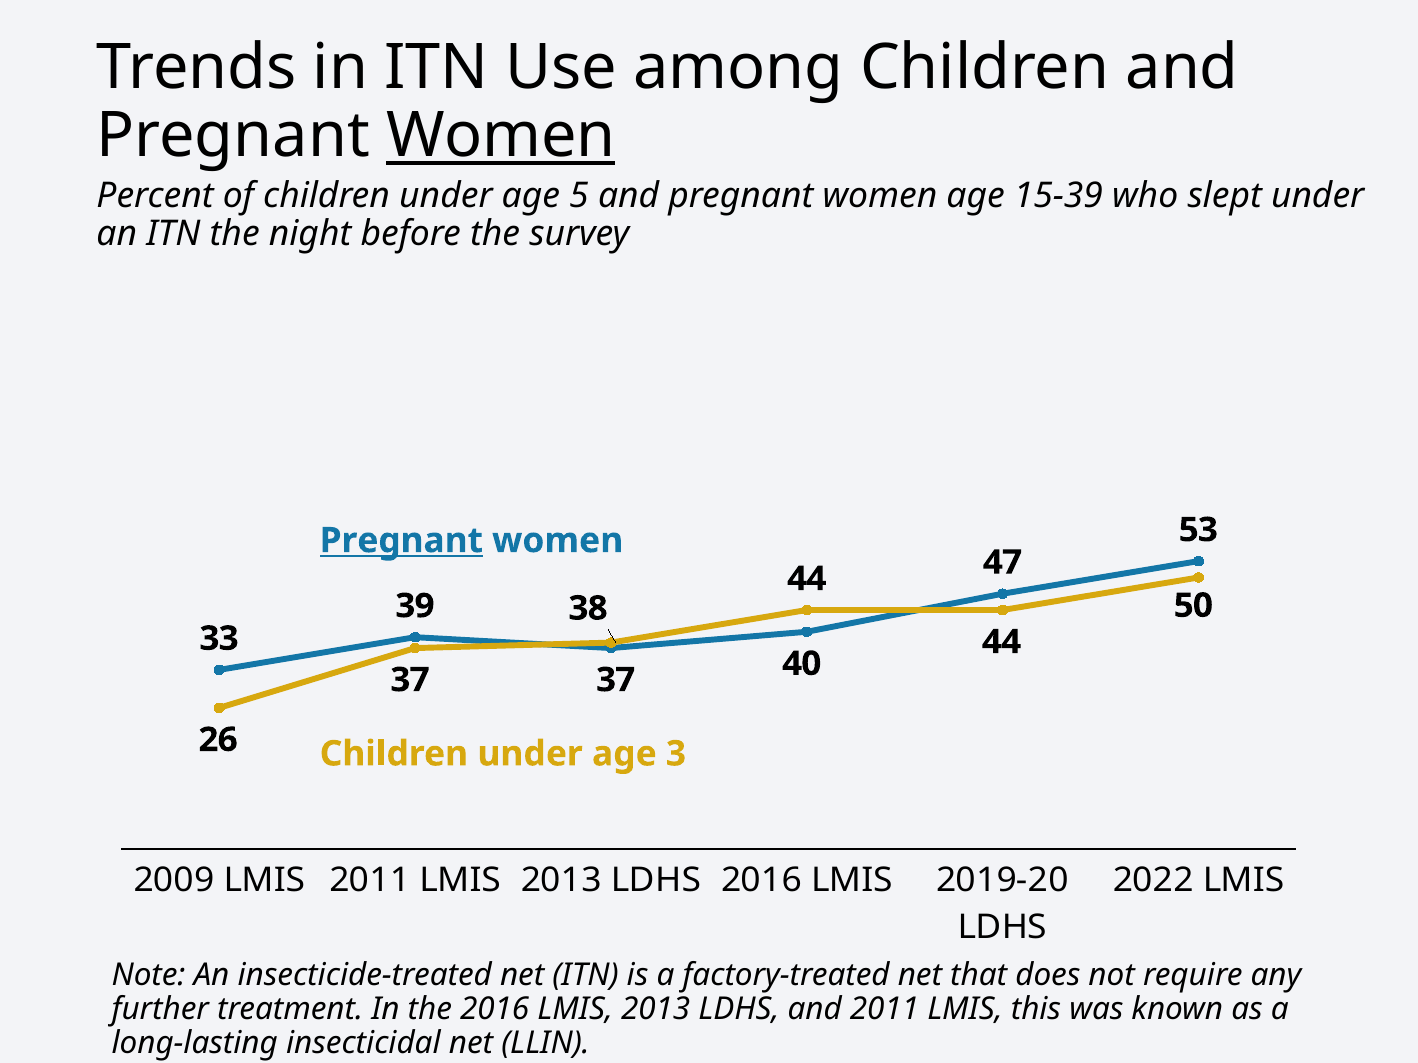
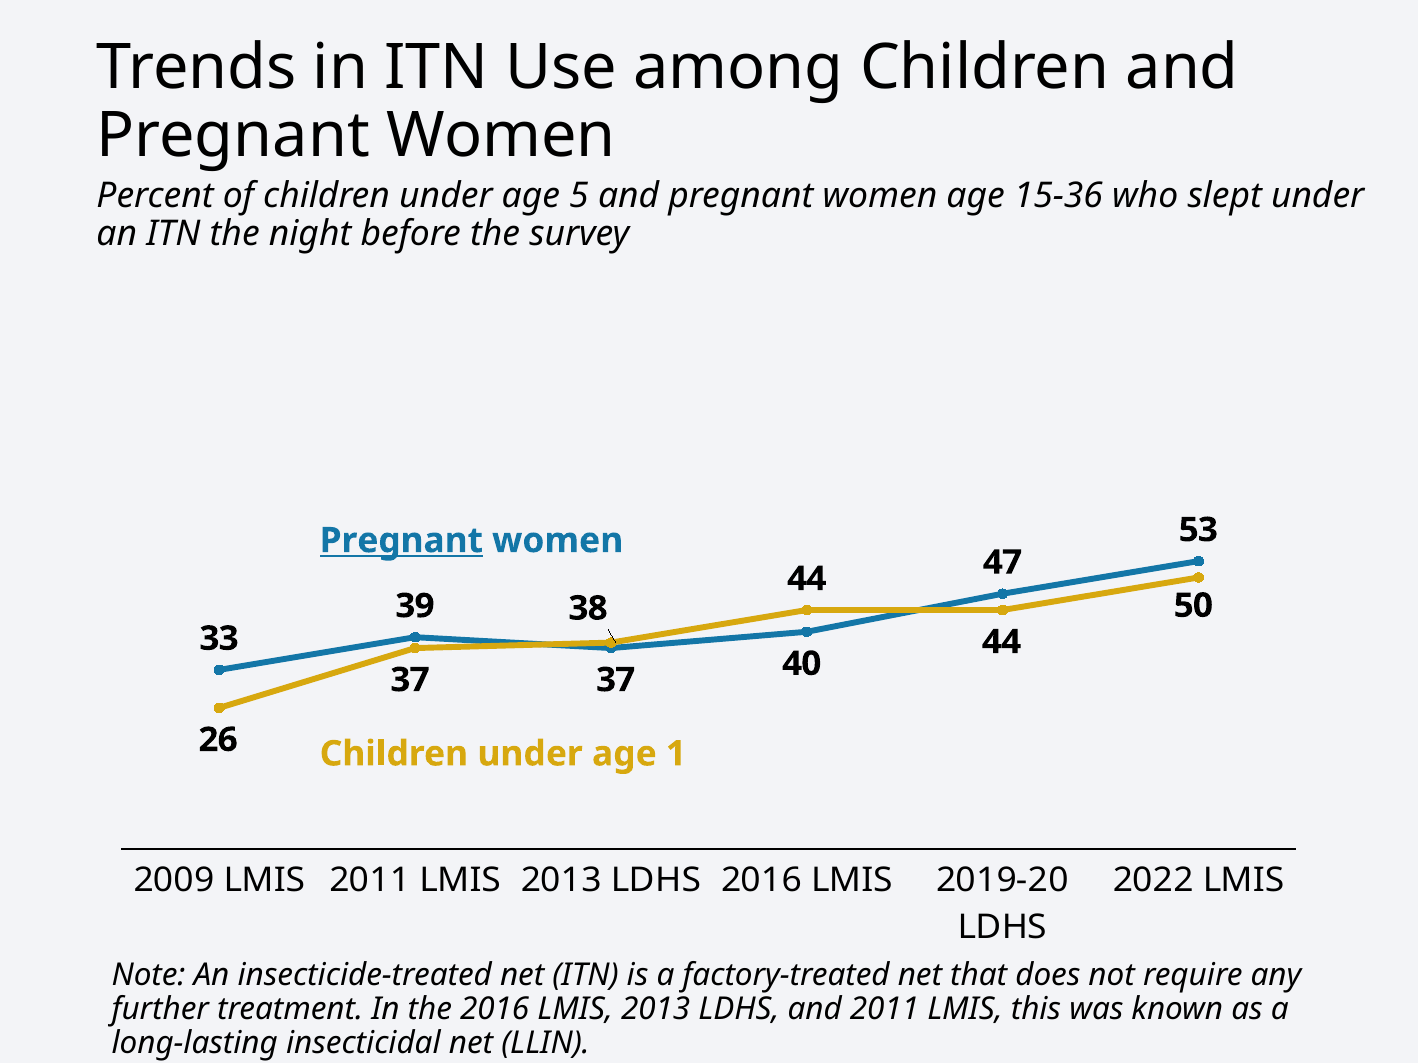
Women underline: present -> none (501, 136)
15-39: 15-39 -> 15-36 (1058, 196)
3: 3 -> 1 (676, 754)
